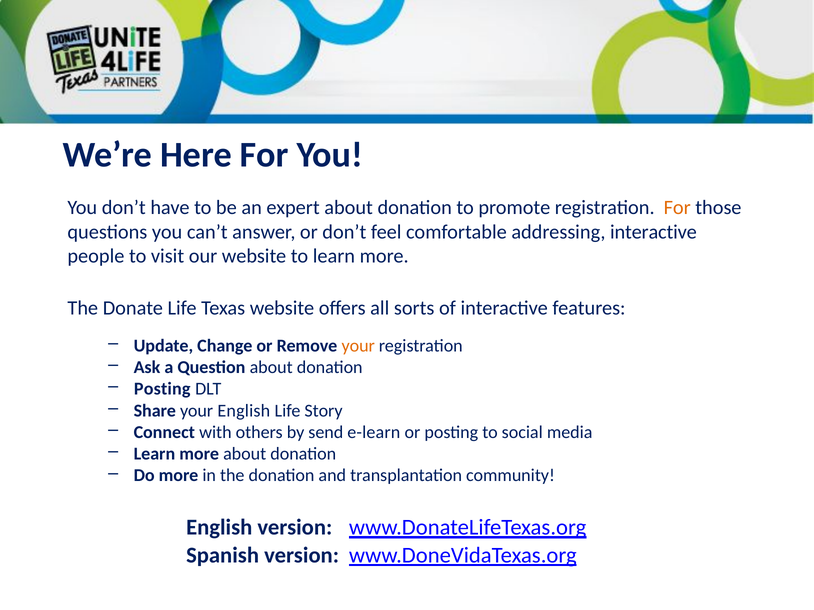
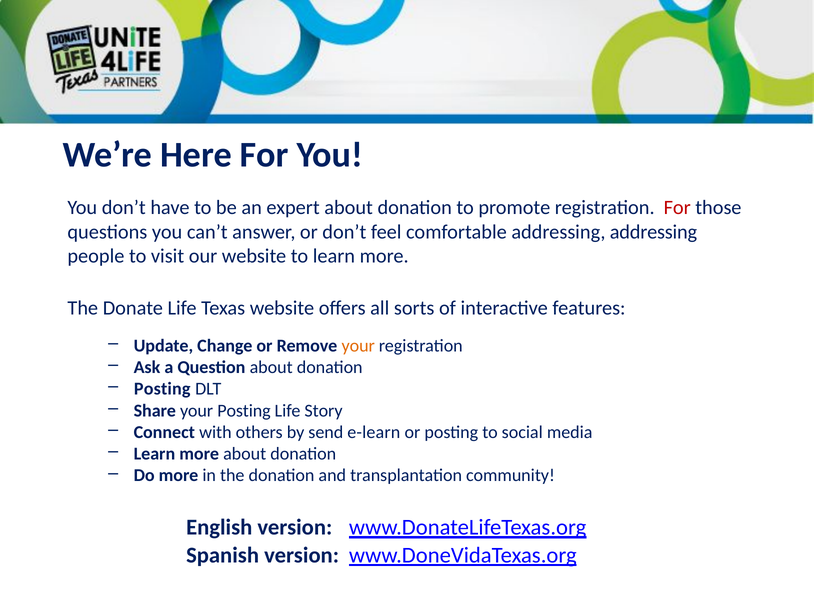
For colour: orange -> red (677, 208)
addressing interactive: interactive -> addressing (653, 232)
your English: English -> Posting (244, 411)
